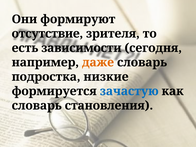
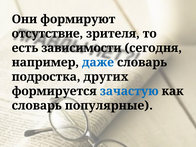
даже colour: orange -> blue (98, 62)
низкие: низкие -> других (106, 77)
становления: становления -> популярные (109, 106)
